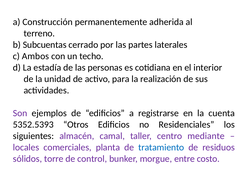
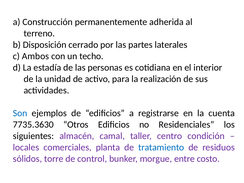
Subcuentas: Subcuentas -> Disposición (45, 45)
Son colour: purple -> blue (20, 113)
5352.5393: 5352.5393 -> 7735.3630 (33, 125)
mediante: mediante -> condición (206, 136)
